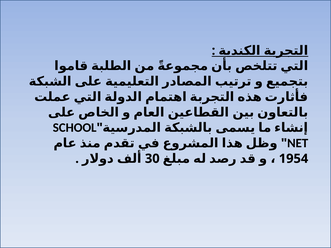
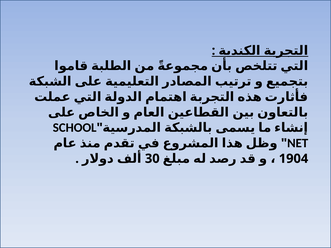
1954: 1954 -> 1904 (294, 159)
